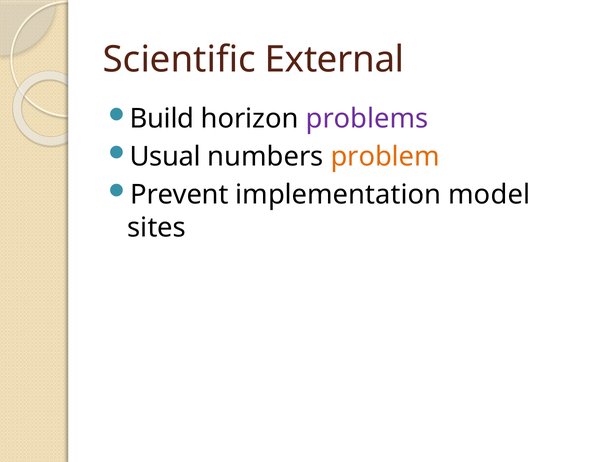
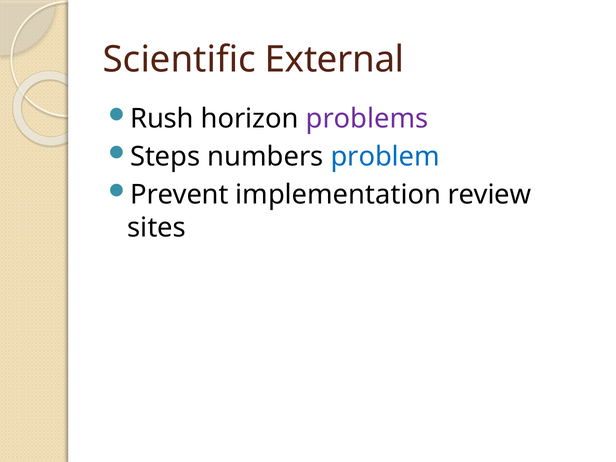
Build: Build -> Rush (162, 119)
Usual: Usual -> Steps (165, 157)
problem colour: orange -> blue (385, 157)
model: model -> review (489, 195)
